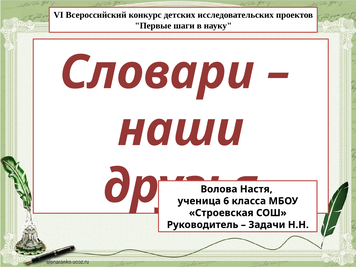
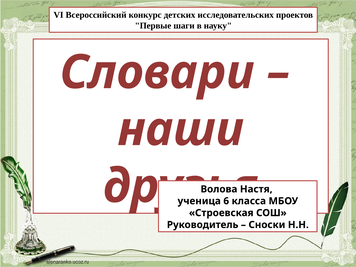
Задачи: Задачи -> Сноски (267, 225)
